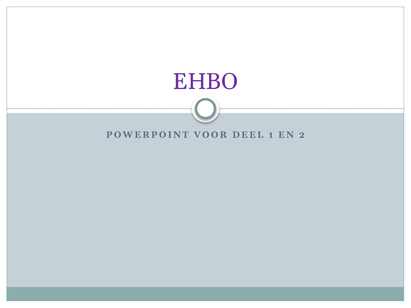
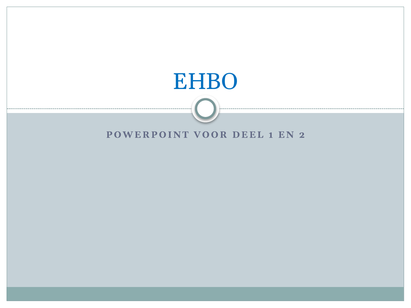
EHBO colour: purple -> blue (205, 82)
